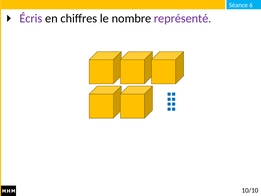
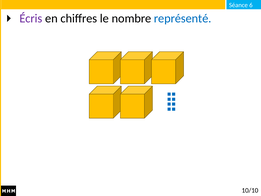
représenté colour: purple -> blue (183, 18)
